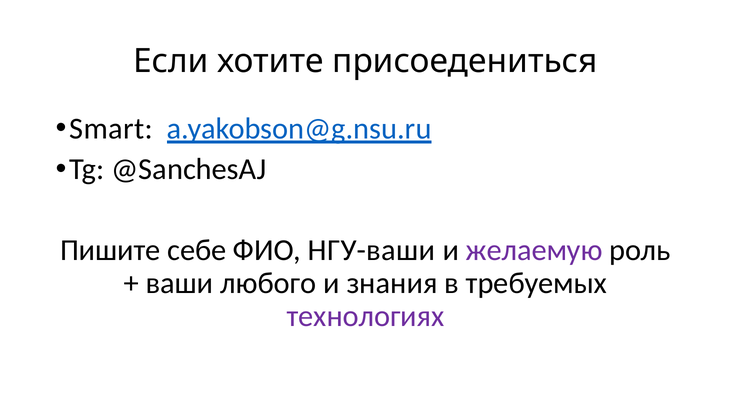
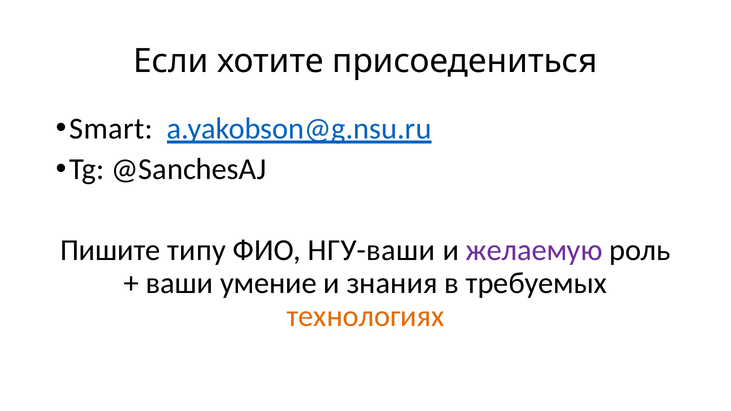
себе: себе -> типу (197, 250)
любого: любого -> умение (268, 283)
технологиях colour: purple -> orange (366, 316)
